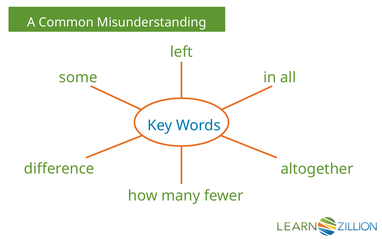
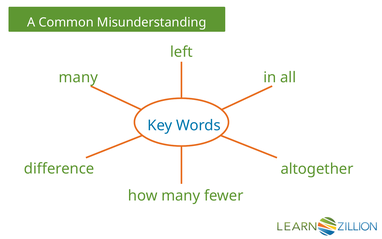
some: some -> many (78, 77)
